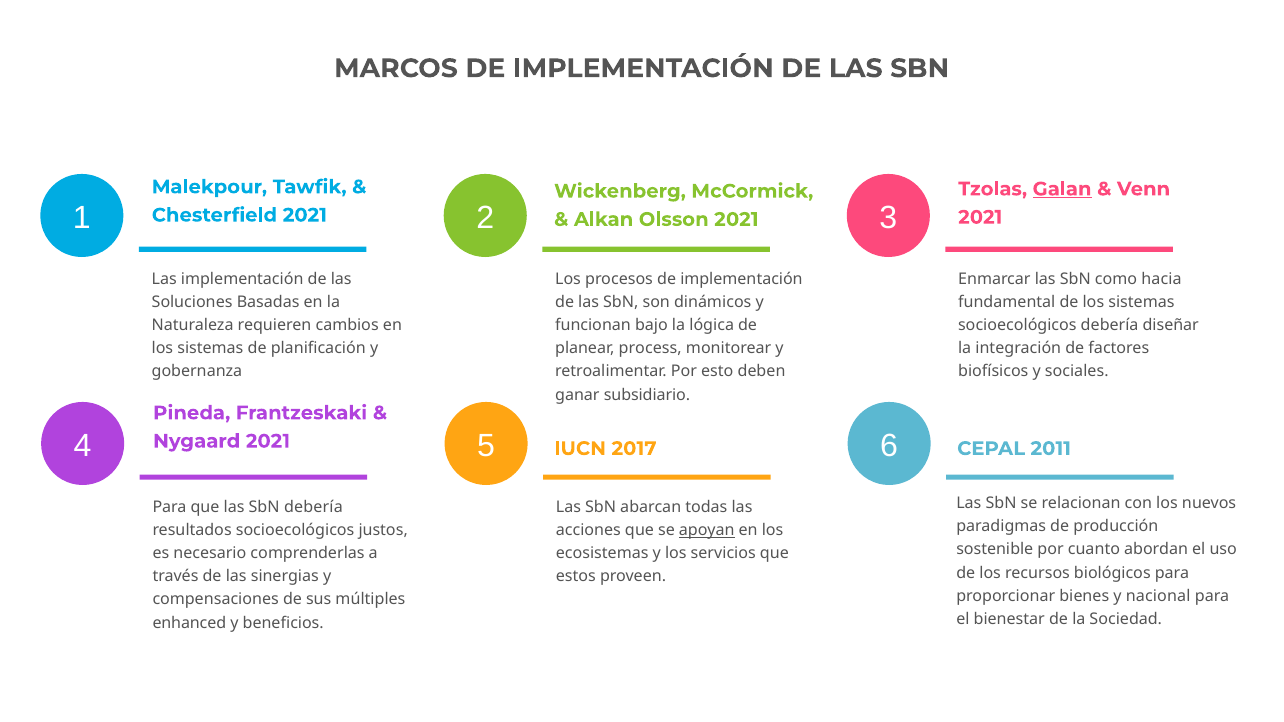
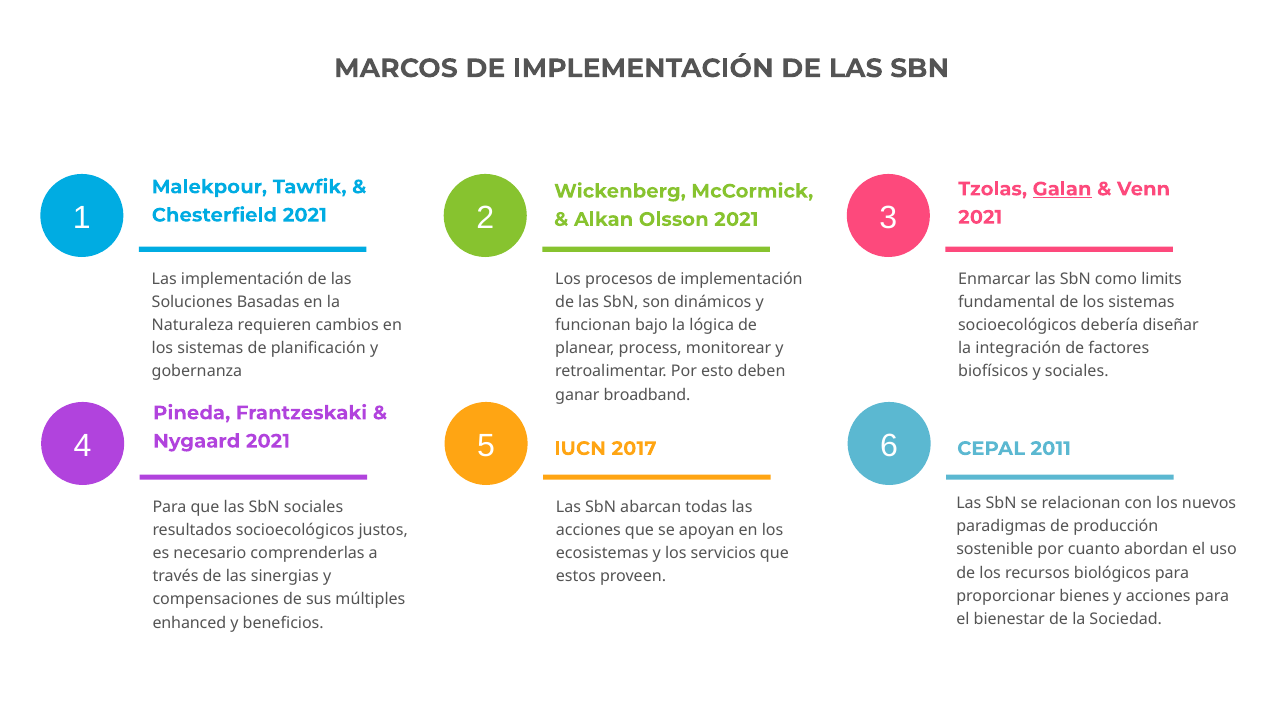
hacia: hacia -> limits (1162, 279)
subsidiario: subsidiario -> broadband (647, 395)
SbN debería: debería -> sociales (314, 507)
apoyan underline: present -> none (707, 530)
y nacional: nacional -> acciones (1158, 596)
